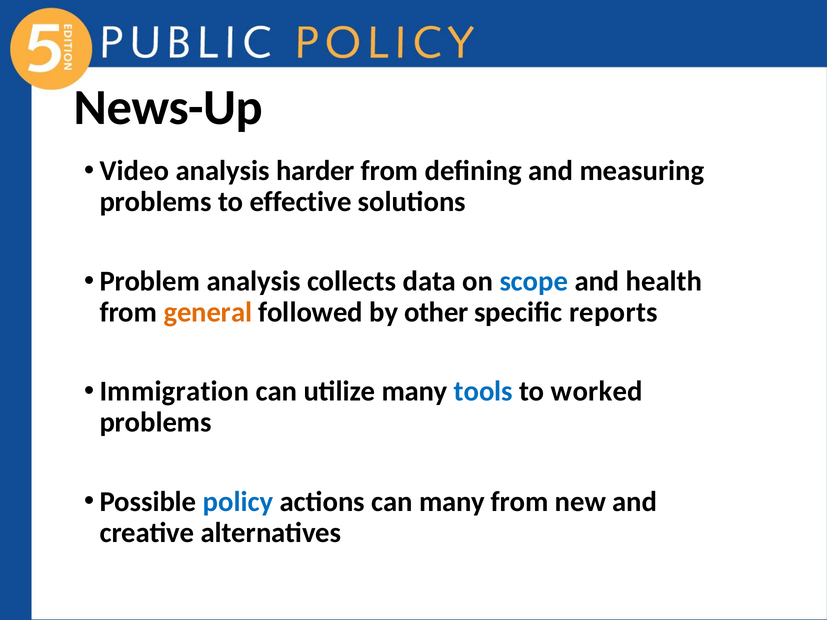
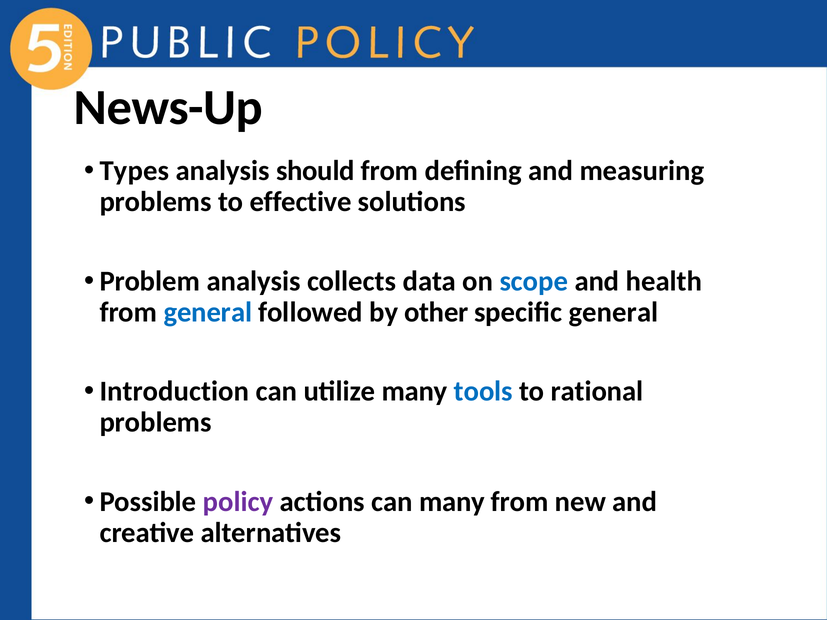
Video: Video -> Types (134, 171)
harder: harder -> should (315, 171)
general colour: orange -> blue (208, 312)
specific reports: reports -> general (613, 312)
Immigration: Immigration -> Introduction (174, 392)
worked: worked -> rational (597, 392)
policy colour: blue -> purple (238, 502)
